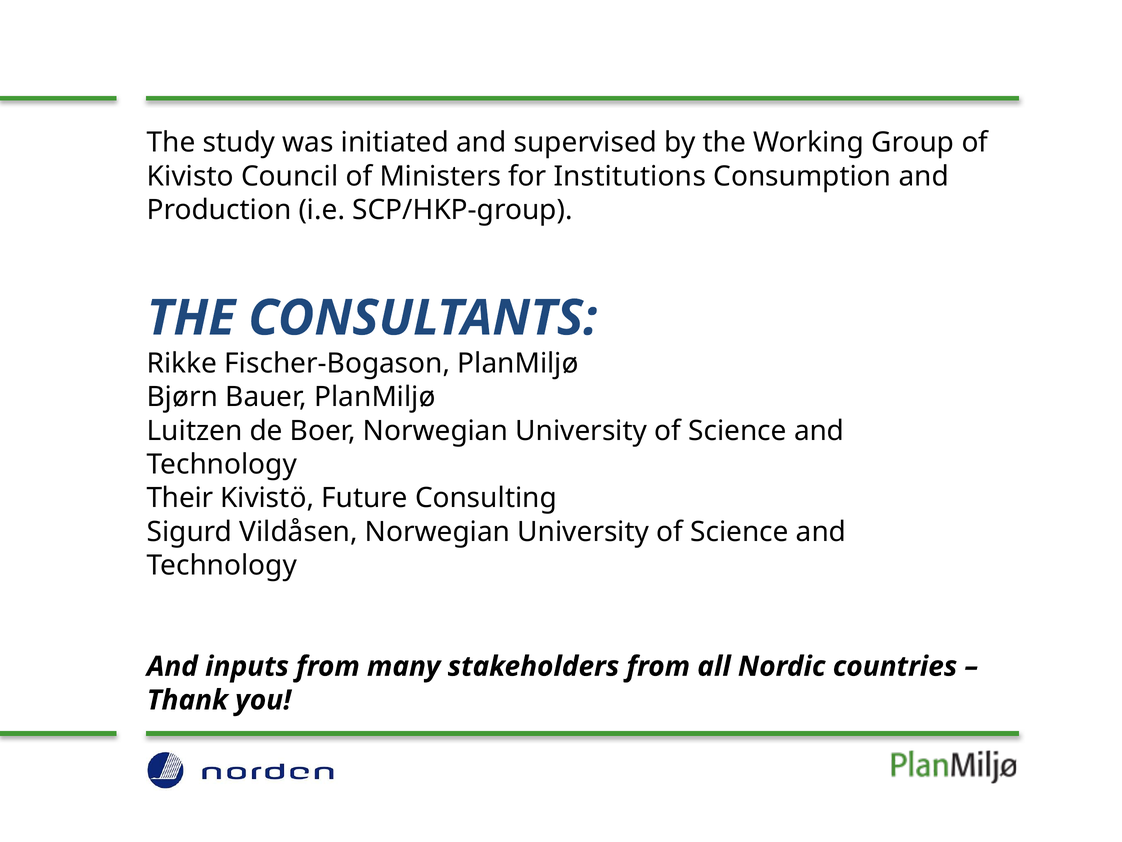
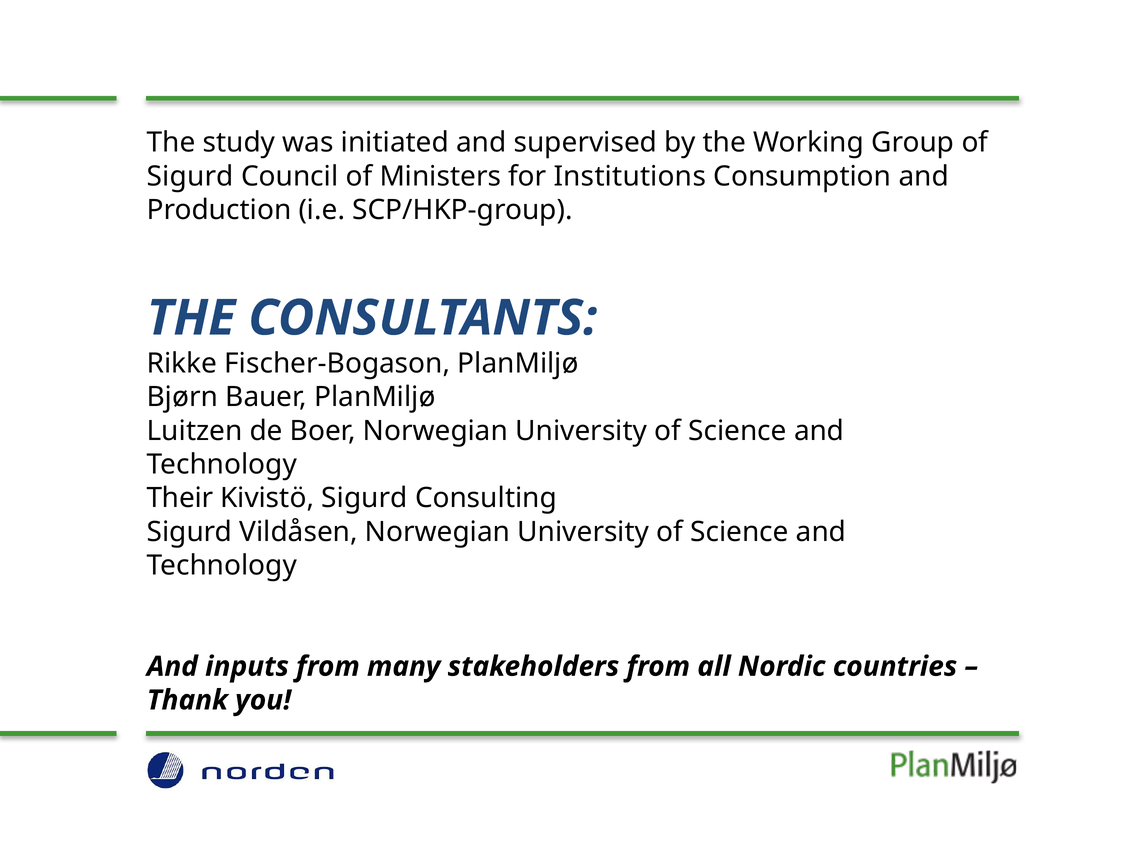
Kivisto: Kivisto -> Sigurd (190, 176)
Kivistö Future: Future -> Sigurd (364, 498)
